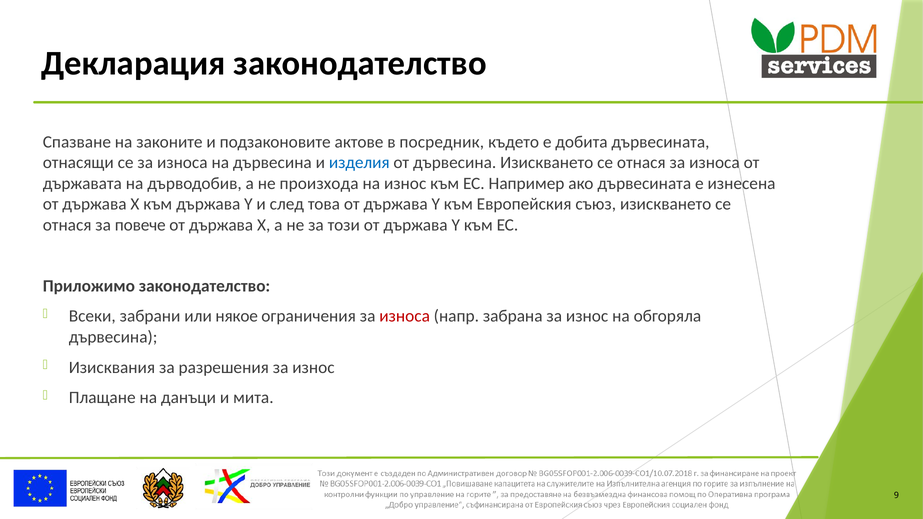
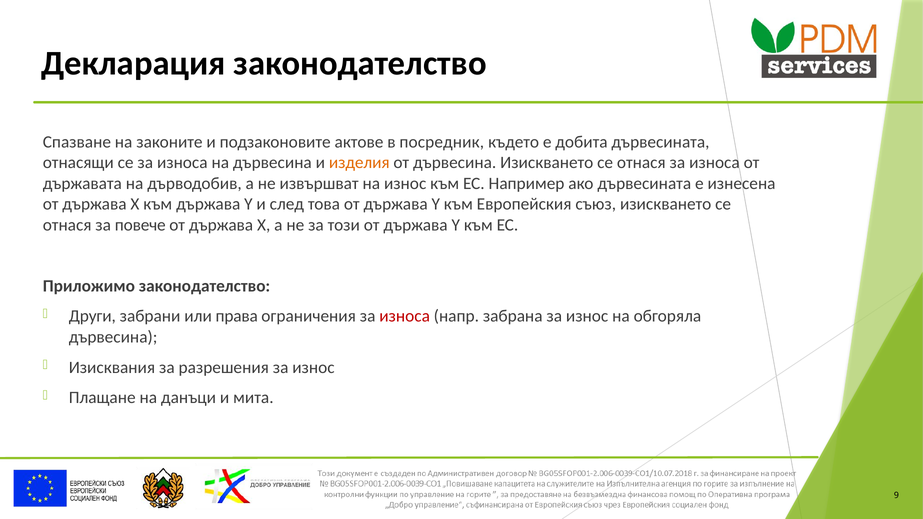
изделия colour: blue -> orange (359, 163)
произхода: произхода -> извършват (319, 184)
Всеки: Всеки -> Други (92, 316)
някое: някое -> права (237, 316)
